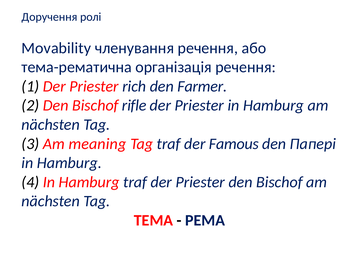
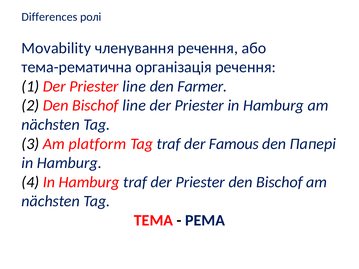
Доручення: Доручення -> Differences (49, 17)
Priester rich: rich -> line (134, 86)
Bischof rifle: rifle -> line (134, 106)
meaning: meaning -> platform (97, 144)
